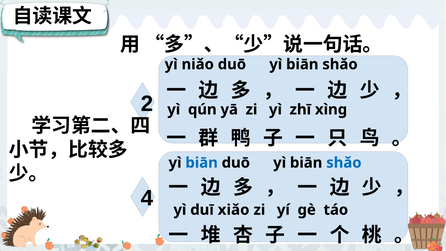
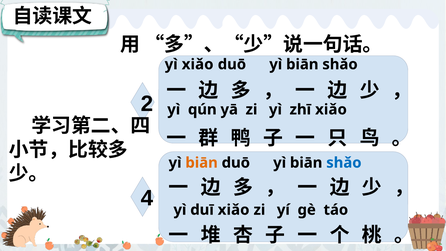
yì niǎo: niǎo -> xiǎo (198, 64)
zhī xìnɡ: xìnɡ -> xiǎo (331, 109)
biān colour: blue -> orange (202, 163)
